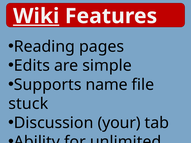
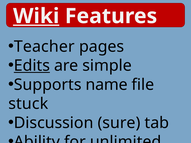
Reading: Reading -> Teacher (44, 47)
Edits underline: none -> present (32, 66)
your: your -> sure (119, 123)
